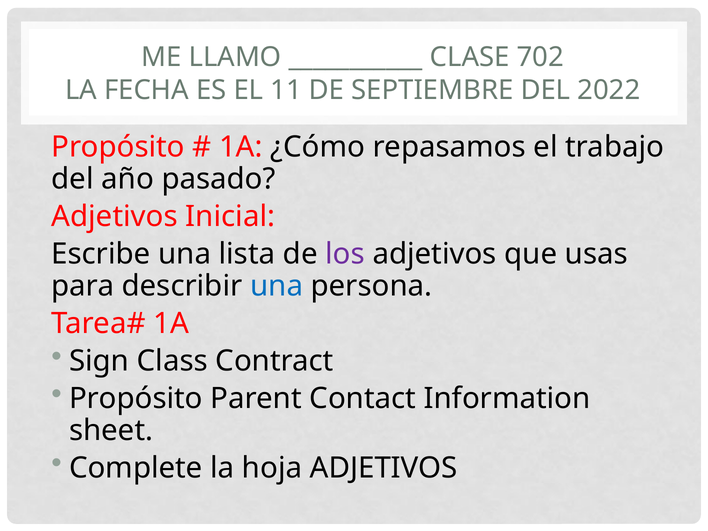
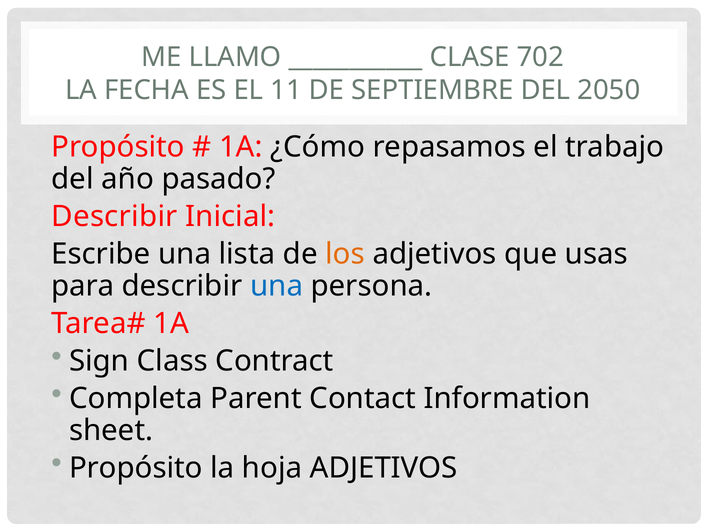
2022: 2022 -> 2050 (609, 90)
Adjetivos: Adjetivos -> Describir (114, 217)
los colour: purple -> orange (345, 254)
Propósito: Propósito -> Completa (136, 399)
Complete: Complete -> Propósito (136, 468)
